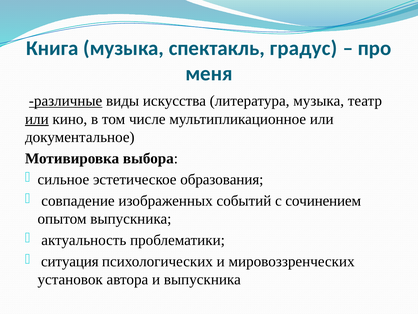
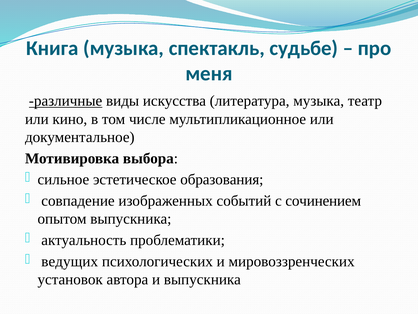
градус: градус -> судьбе (304, 48)
или underline: present -> none (37, 119)
ситуация: ситуация -> ведущих (70, 261)
